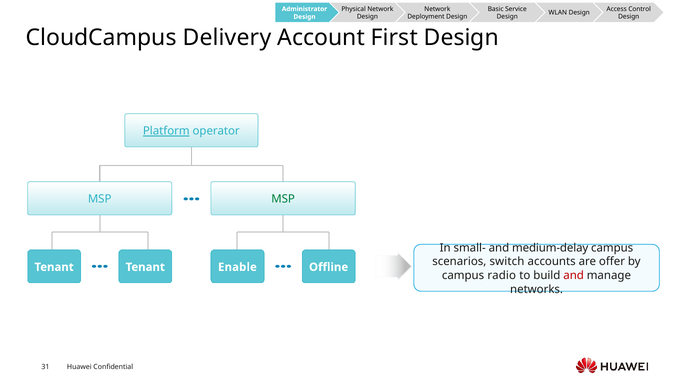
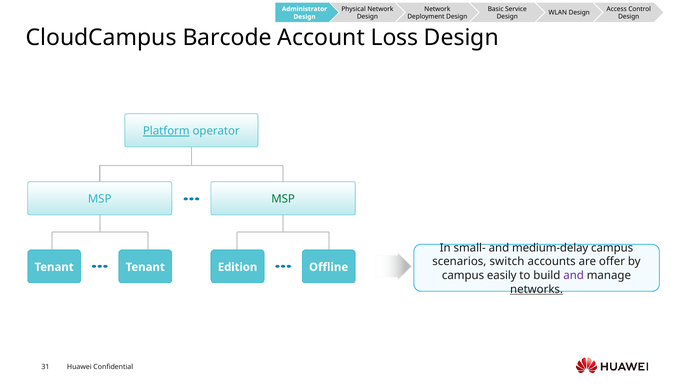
Delivery: Delivery -> Barcode (227, 38)
First: First -> Loss (394, 38)
Enable: Enable -> Edition (238, 267)
radio: radio -> easily (502, 275)
and colour: red -> purple (574, 275)
networks underline: none -> present (537, 289)
